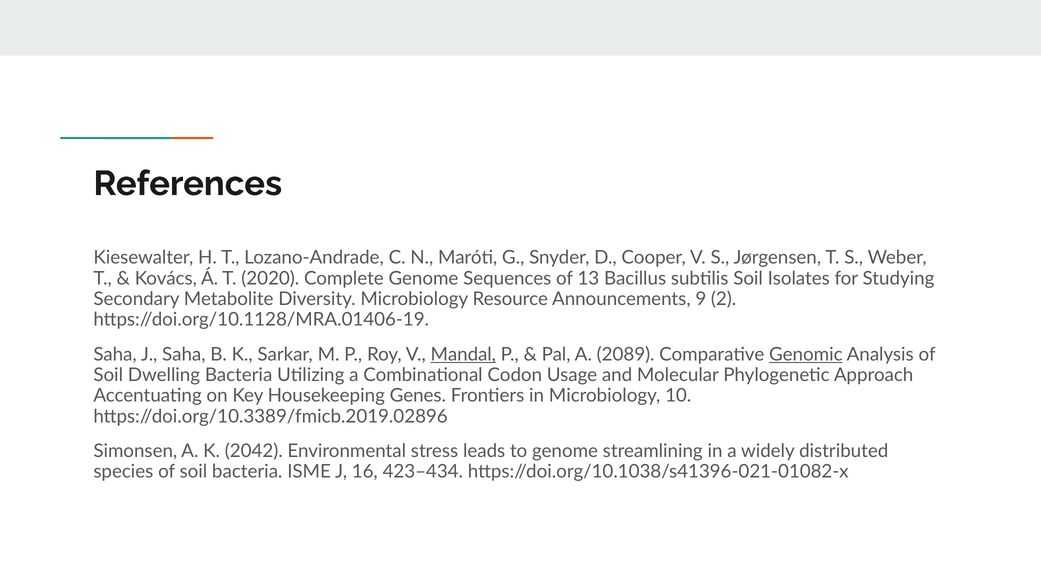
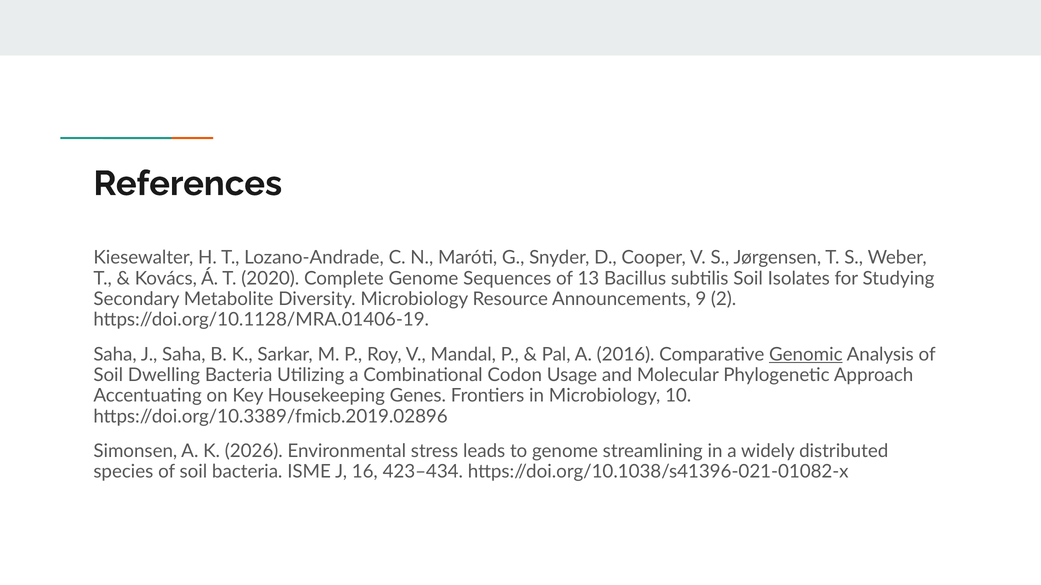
Mandal underline: present -> none (463, 355)
2089: 2089 -> 2016 (626, 355)
2042: 2042 -> 2026 (254, 451)
